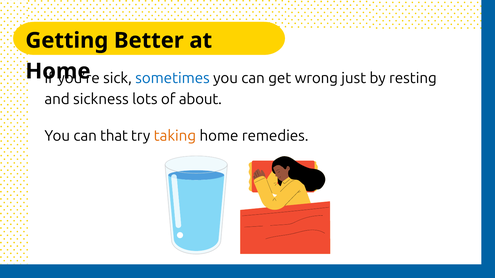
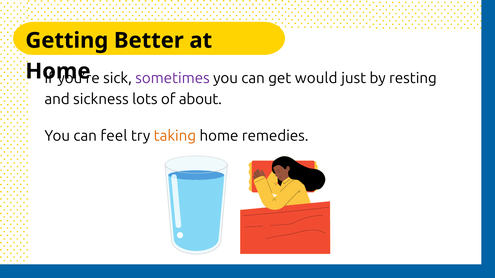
sometimes colour: blue -> purple (172, 78)
wrong: wrong -> would (316, 78)
that: that -> feel (114, 136)
